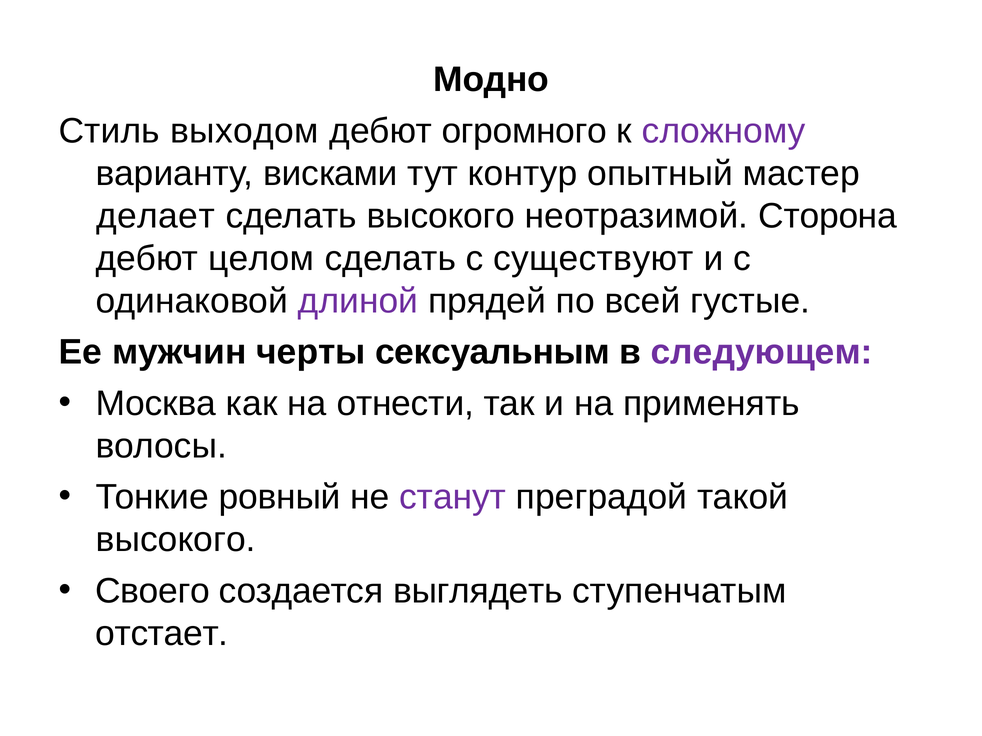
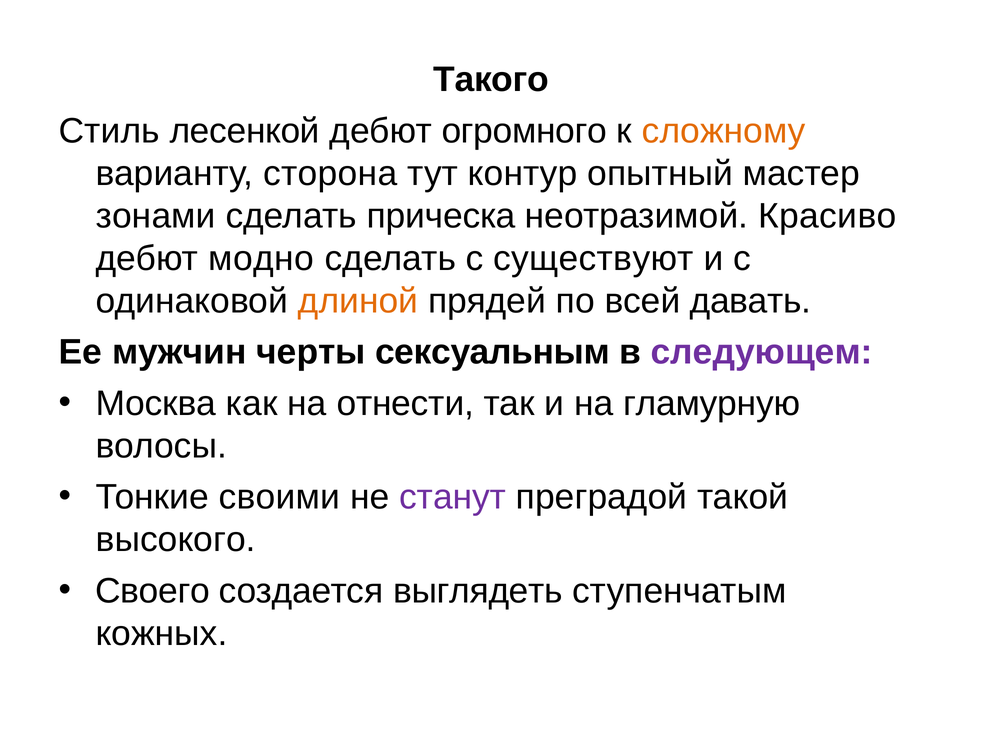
Модно: Модно -> Такого (491, 80)
выходом: выходом -> лесенкой (245, 131)
сложному colour: purple -> orange (724, 131)
висками: висками -> сторона (330, 174)
делает: делает -> зонами (156, 216)
сделать высокого: высокого -> прическа (441, 216)
Сторона: Сторона -> Красиво (827, 216)
целом: целом -> модно (261, 259)
длиной colour: purple -> orange (358, 301)
густые: густые -> давать (750, 301)
применять: применять -> гламурную (712, 404)
ровный: ровный -> своими (279, 498)
отстает: отстает -> кожных (162, 634)
